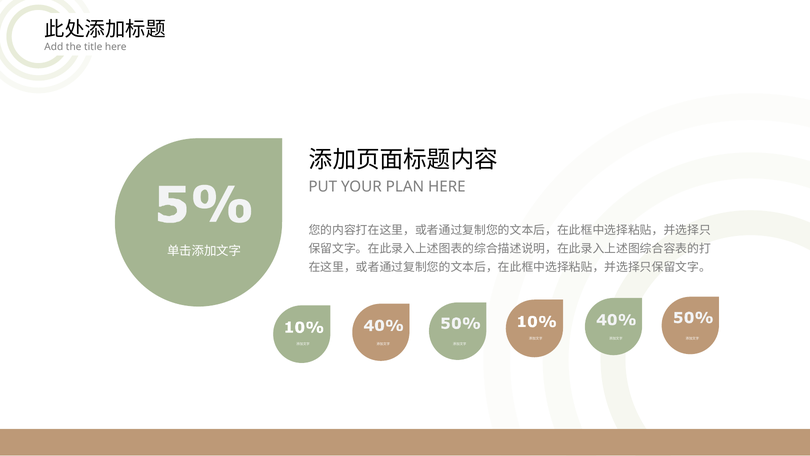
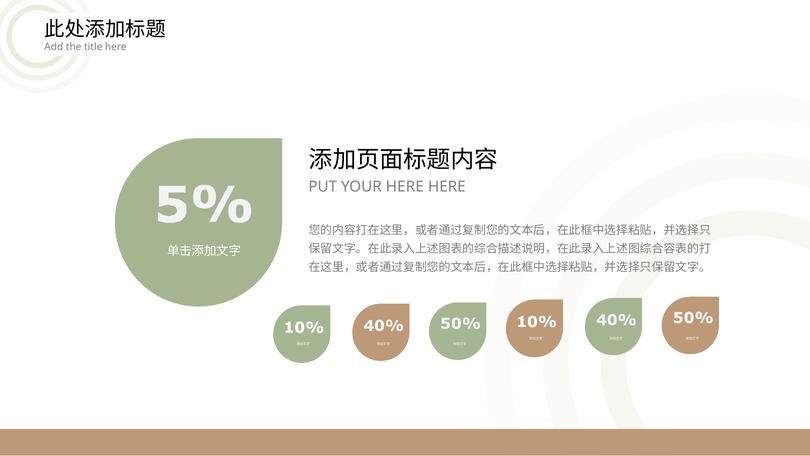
YOUR PLAN: PLAN -> HERE (405, 187)
